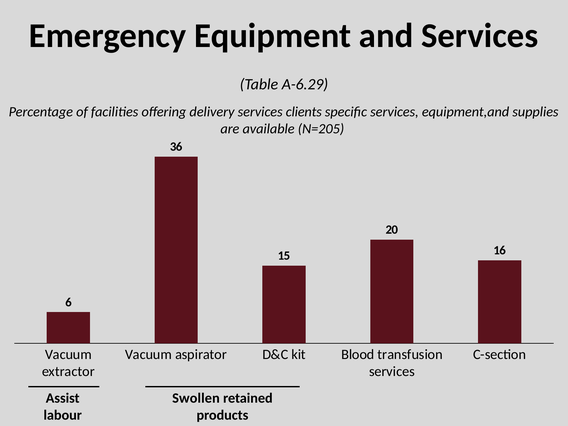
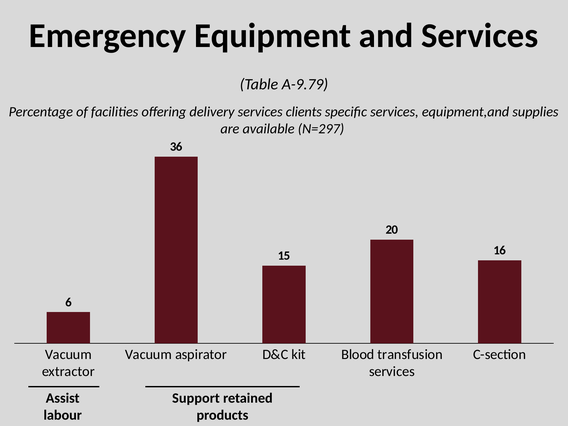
A-6.29: A-6.29 -> A-9.79 (305, 84)
N=205: N=205 -> N=297 (321, 129)
Swollen: Swollen -> Support (196, 398)
